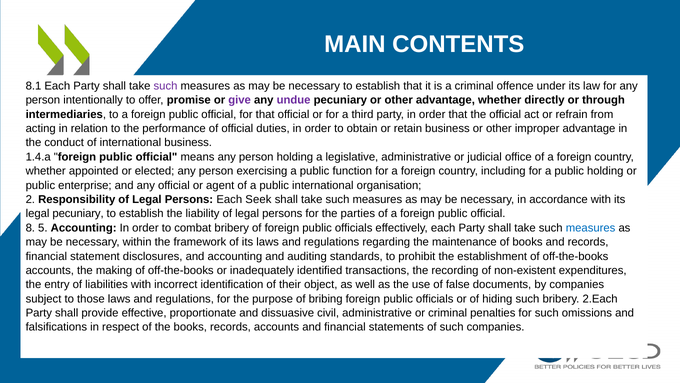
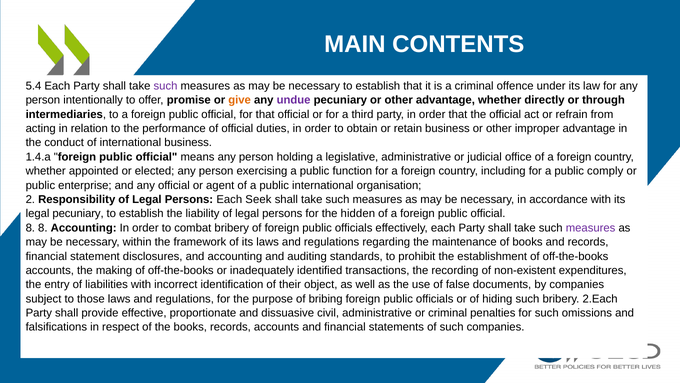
8.1: 8.1 -> 5.4 (33, 86)
give colour: purple -> orange (240, 100)
public holding: holding -> comply (605, 171)
parties: parties -> hidden (358, 213)
8 5: 5 -> 8 (43, 228)
measures colour: blue -> purple (591, 228)
